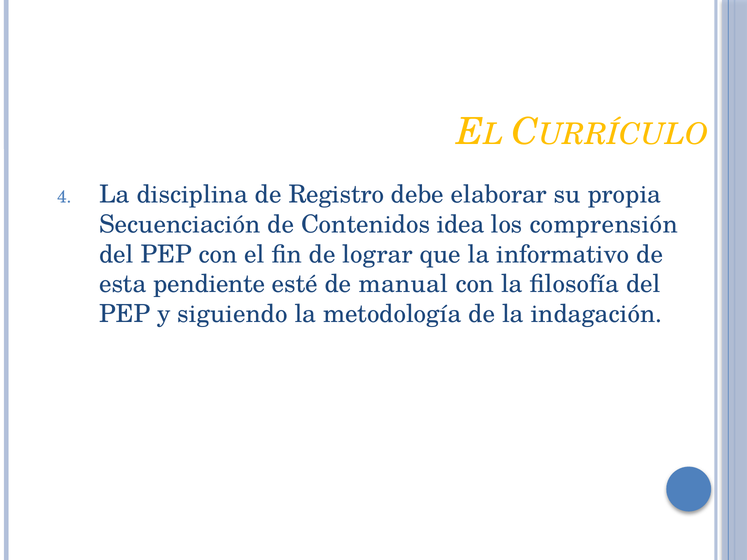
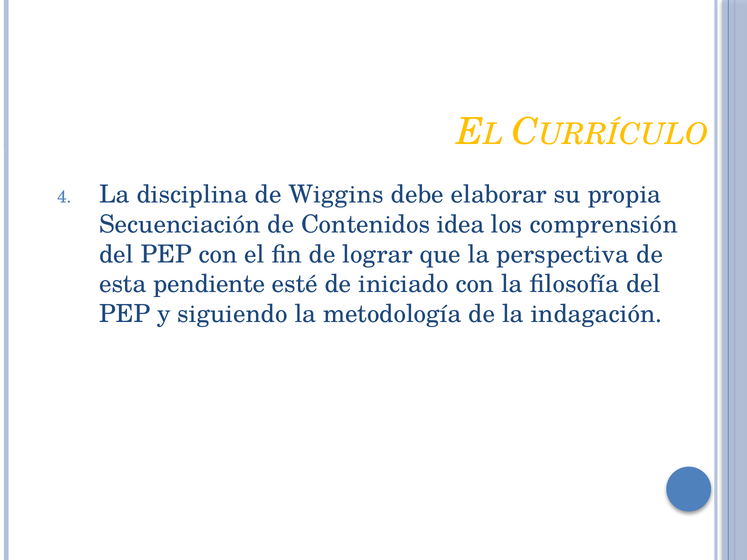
Registro: Registro -> Wiggins (336, 195)
informativo: informativo -> perspectiva (563, 254)
manual: manual -> iniciado (404, 284)
